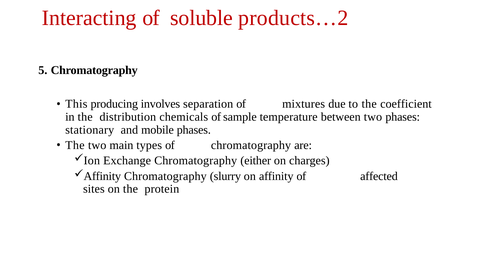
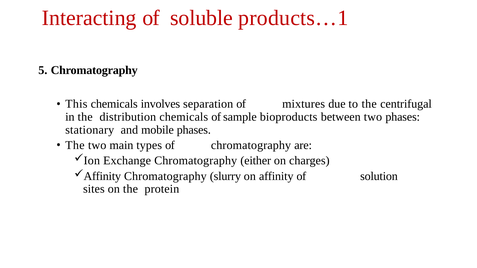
products…2: products…2 -> products…1 (293, 18)
This producing: producing -> chemicals (114, 104)
coefficient: coefficient -> centrifugal (406, 104)
temperature: temperature -> bioproducts (289, 117)
affected: affected -> solution (379, 176)
